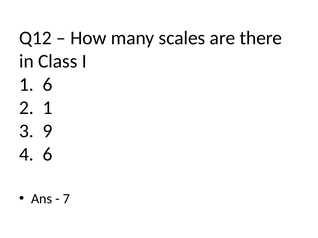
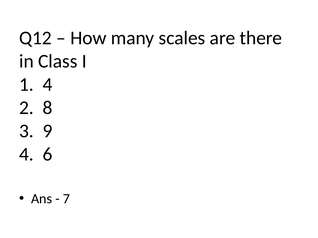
1 6: 6 -> 4 (47, 85)
2 1: 1 -> 8 (47, 108)
